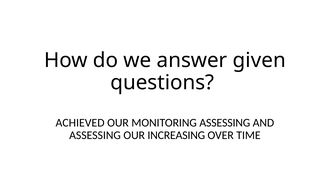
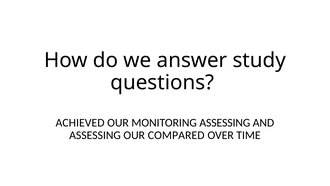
given: given -> study (259, 60)
INCREASING: INCREASING -> COMPARED (176, 135)
